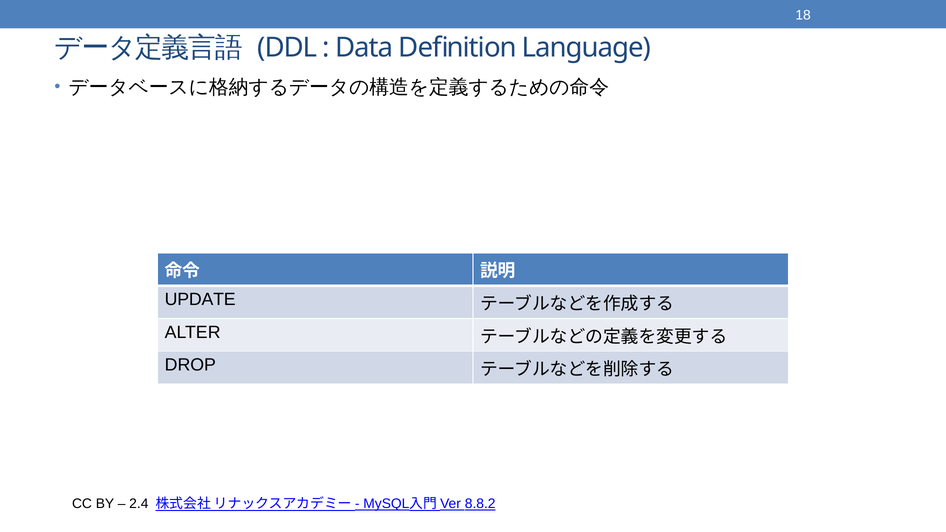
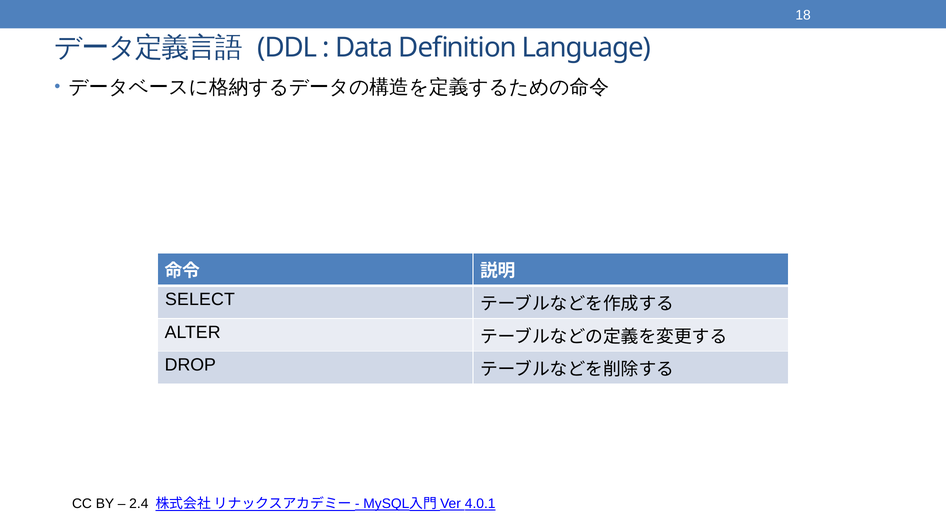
UPDATE: UPDATE -> SELECT (200, 299)
8.8.2: 8.8.2 -> 4.0.1 (480, 504)
